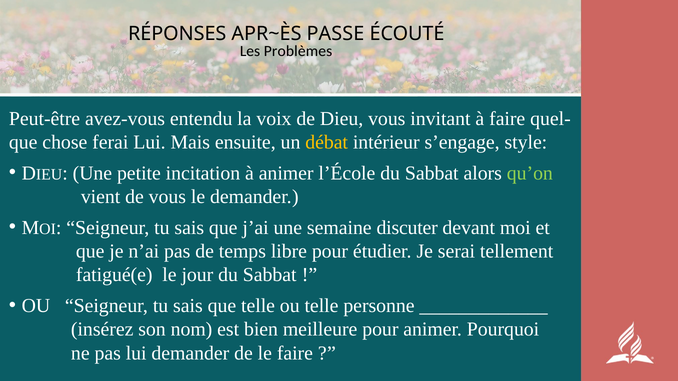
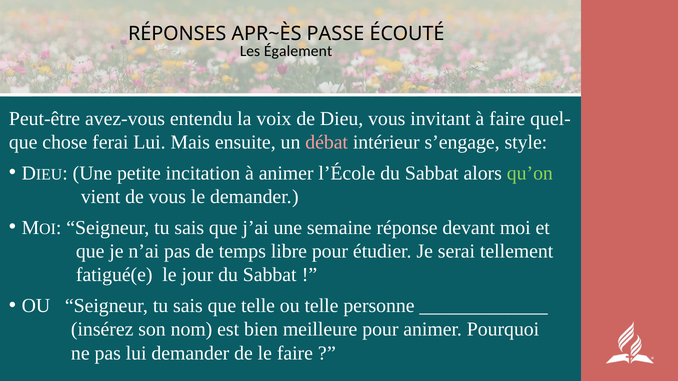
Problèmes: Problèmes -> Également (298, 51)
débat colour: yellow -> pink (327, 142)
discuter: discuter -> réponse (407, 228)
